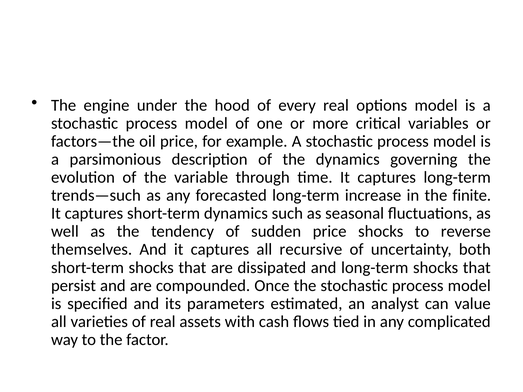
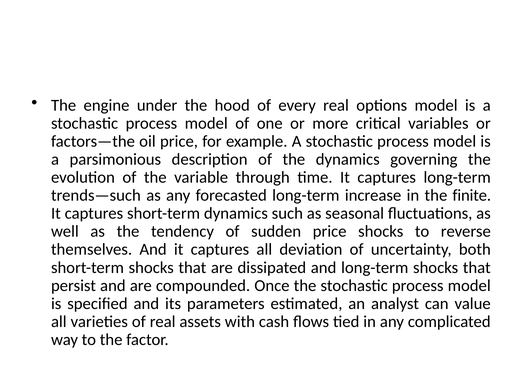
recursive: recursive -> deviation (311, 250)
